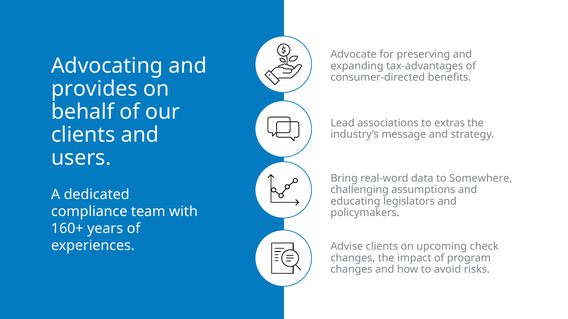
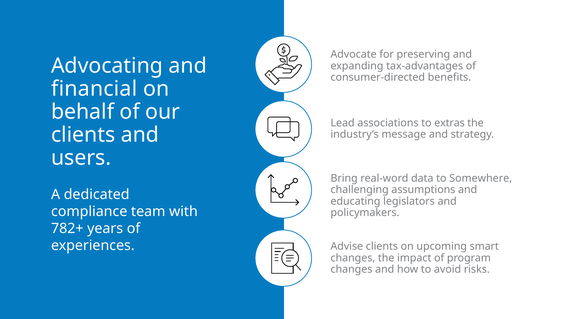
provides: provides -> financial (94, 89)
160+: 160+ -> 782+ (67, 229)
check: check -> smart (484, 247)
